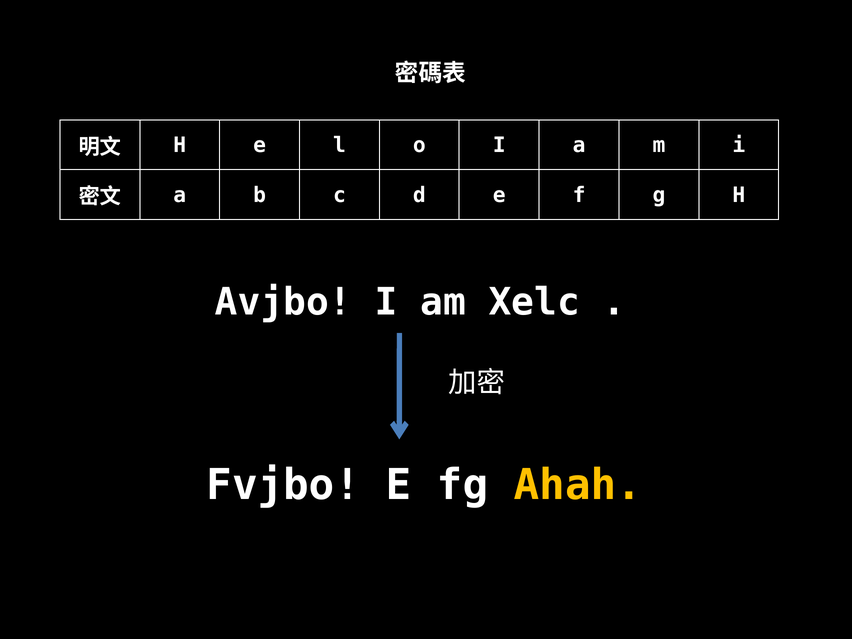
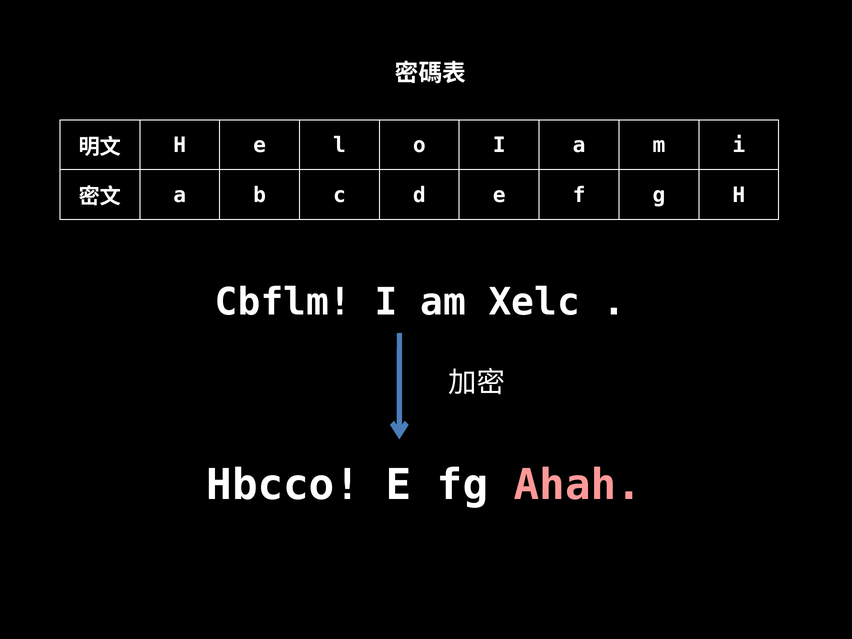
Avjbo: Avjbo -> Cbflm (283, 302)
Fvjbo: Fvjbo -> Hbcco (283, 485)
Ahah colour: yellow -> pink (578, 485)
